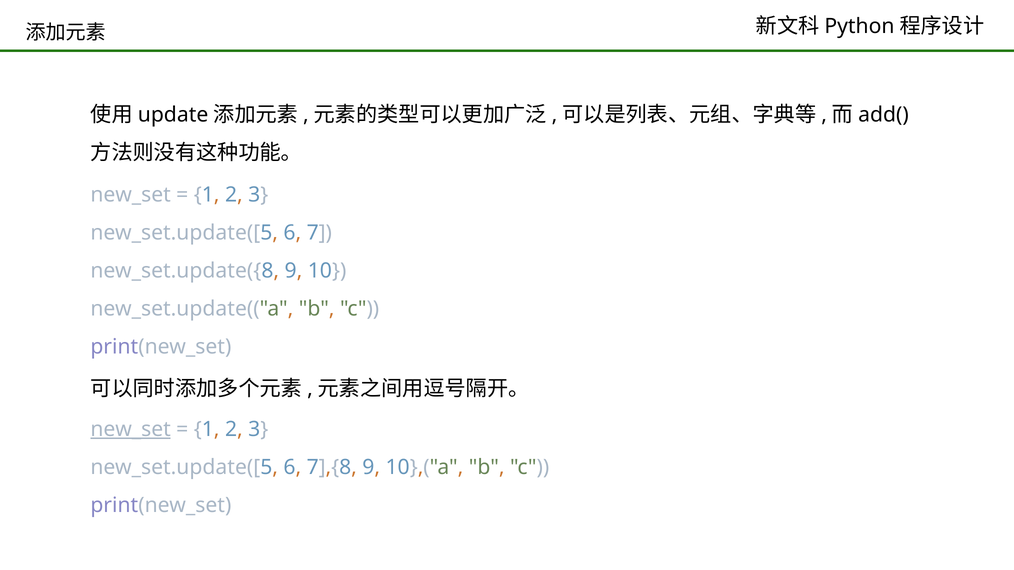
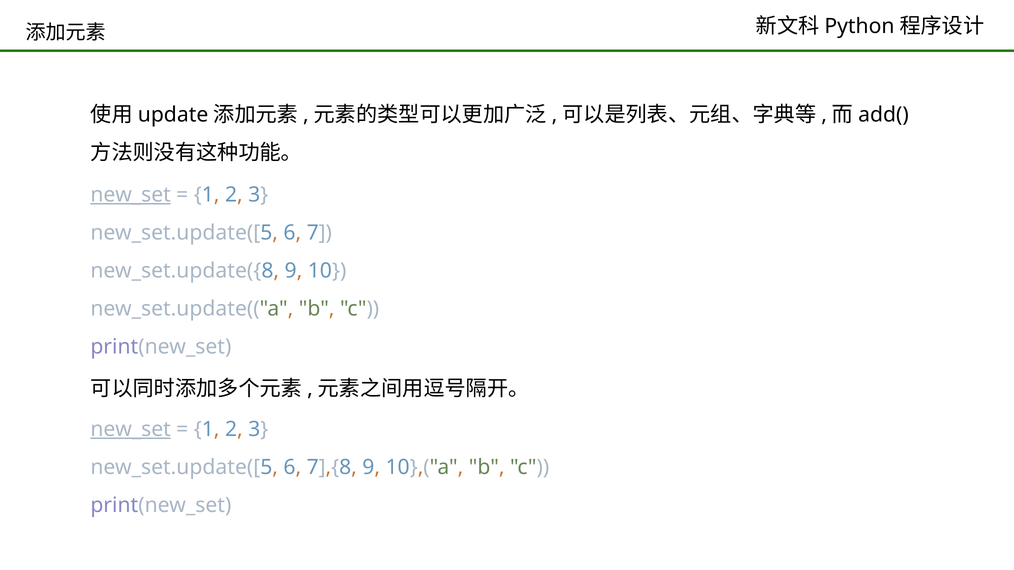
new_set underline: none -> present (131, 195)
